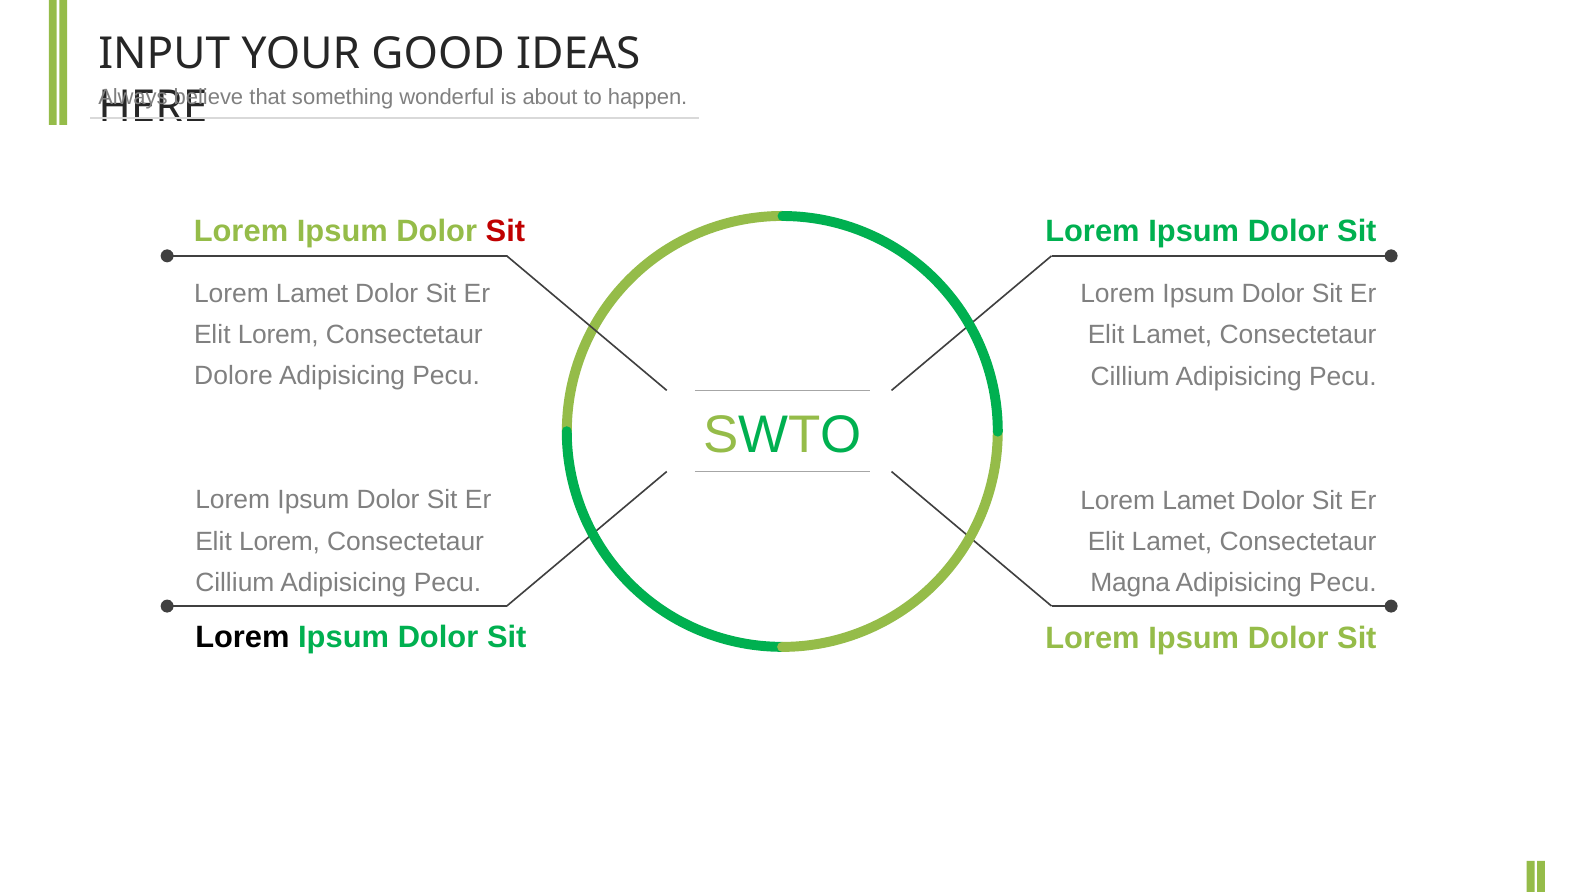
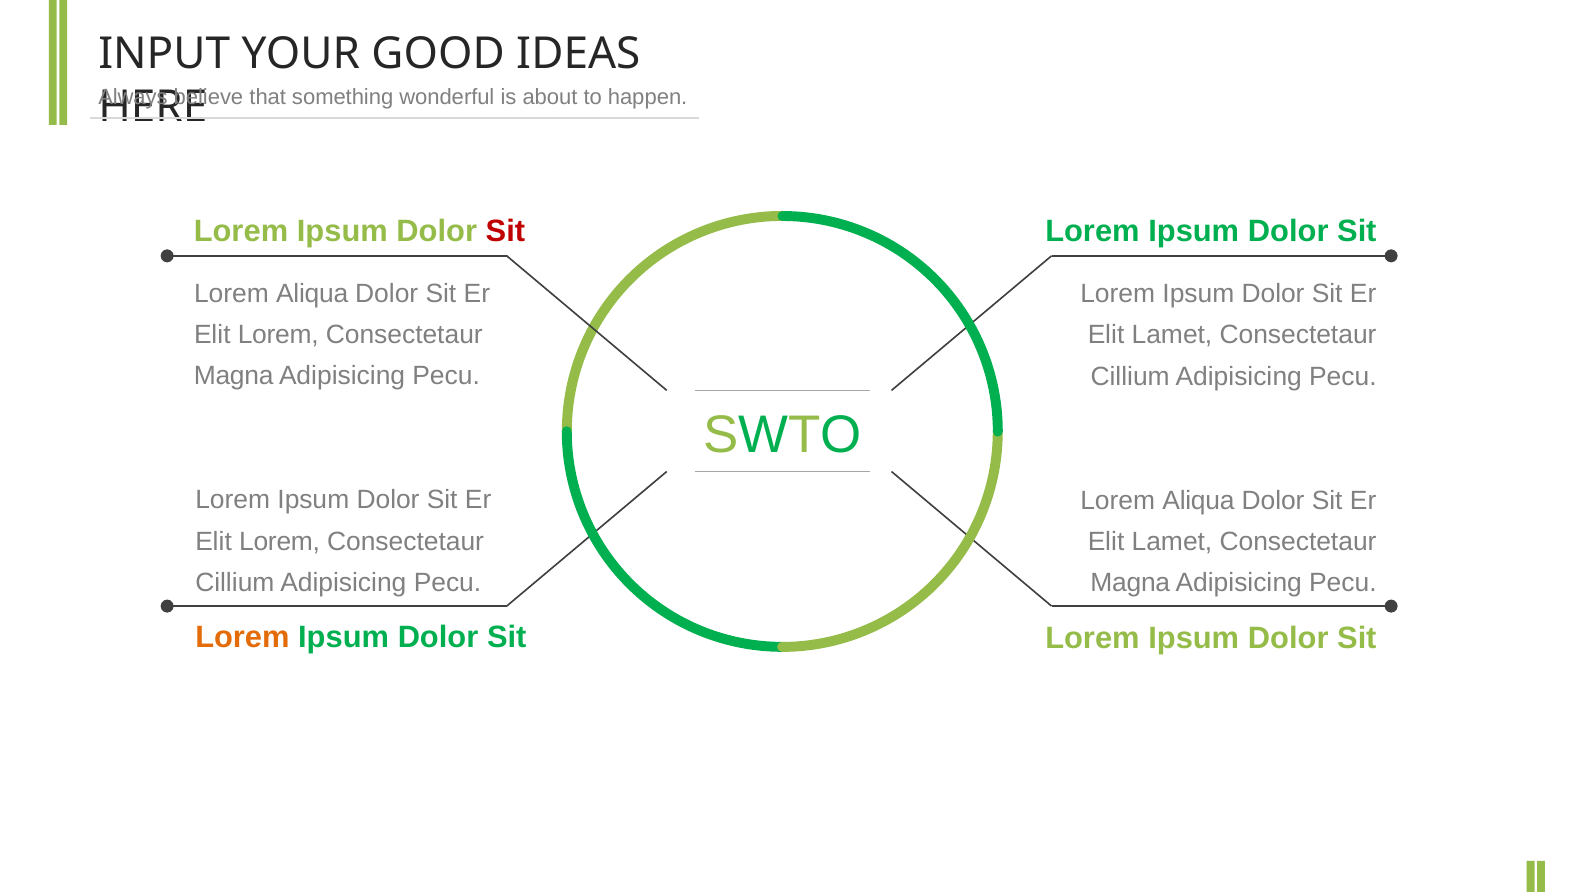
Lamet: Lamet -> Aliqua (312, 293)
Dolore: Dolore -> Magna (234, 376)
Lamet: Lamet -> Aliqua (1198, 501)
Lorem colour: black -> orange (242, 638)
